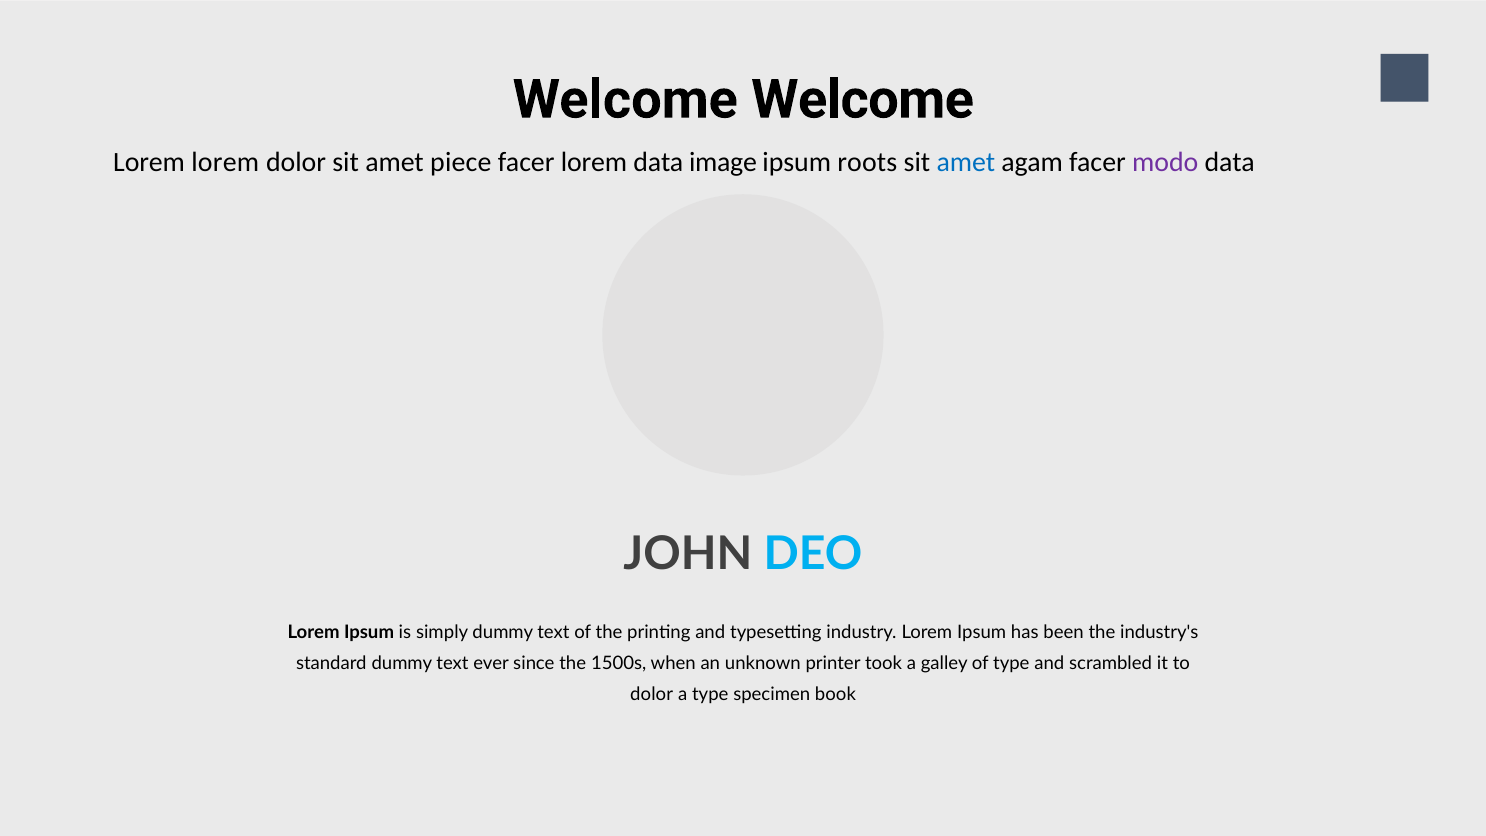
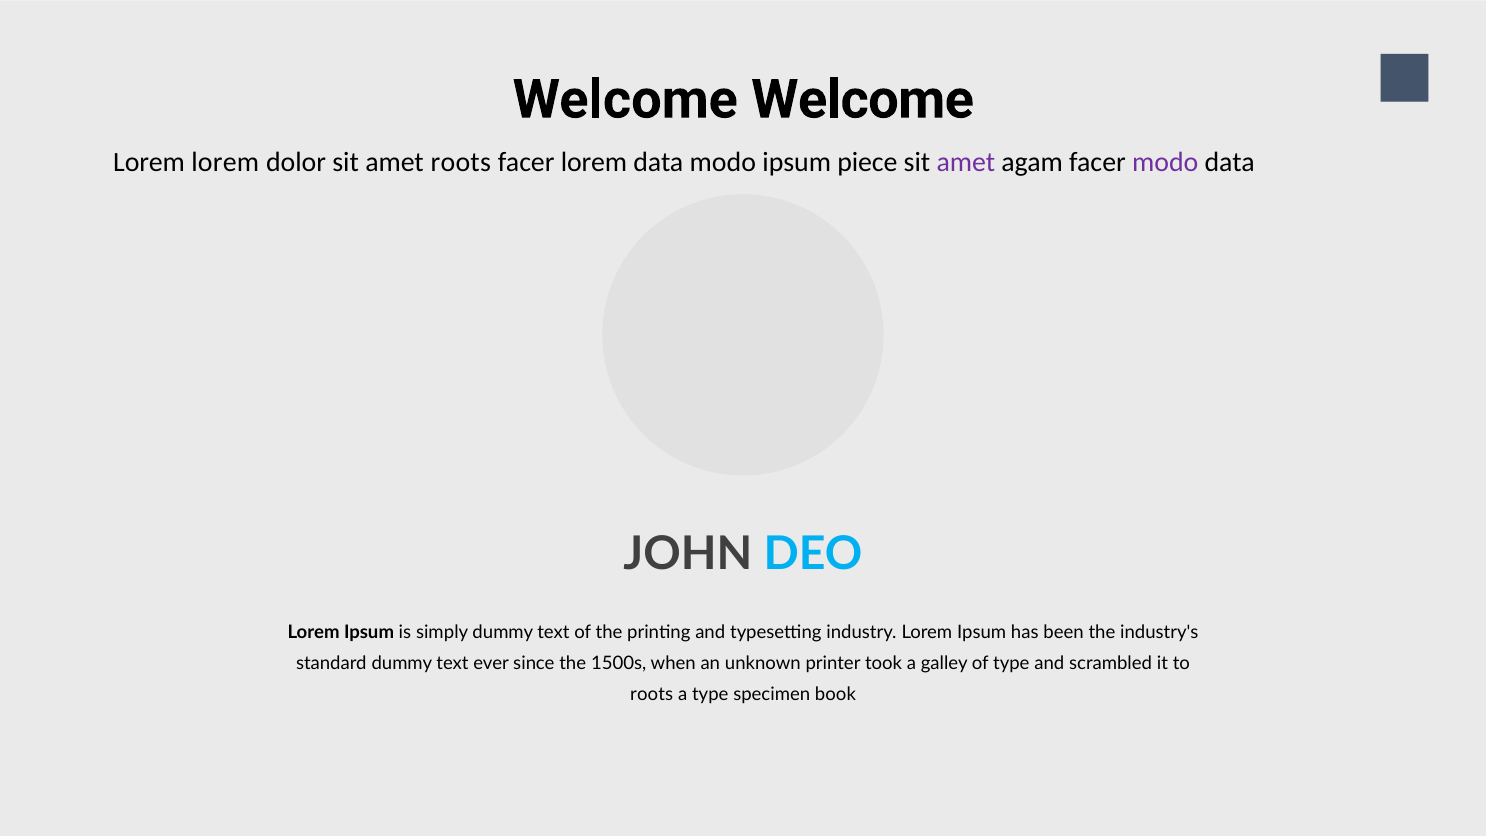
amet piece: piece -> roots (461, 162)
data image: image -> modo (723, 162)
roots: roots -> piece (867, 162)
amet colour: blue -> purple (966, 162)
dolor: dolor -> roots (652, 694)
